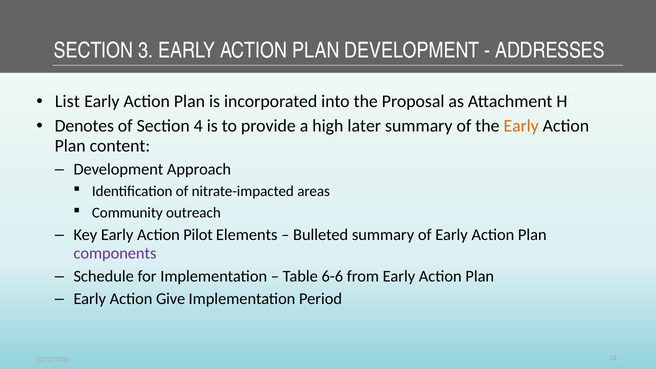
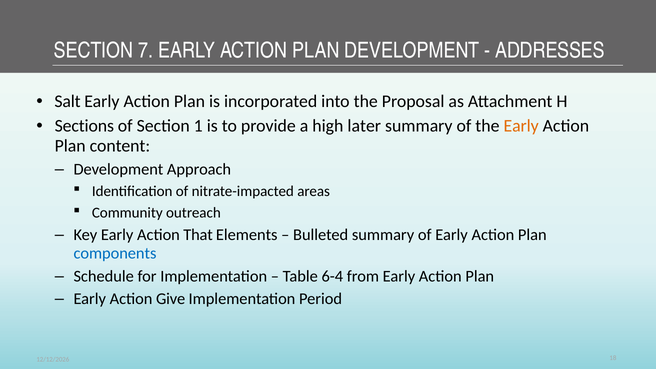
3: 3 -> 7 (146, 51)
List: List -> Salt (68, 101)
Denotes: Denotes -> Sections (84, 126)
4: 4 -> 1 (198, 126)
Pilot: Pilot -> That (198, 235)
components colour: purple -> blue (115, 253)
6-6: 6-6 -> 6-4 (332, 276)
